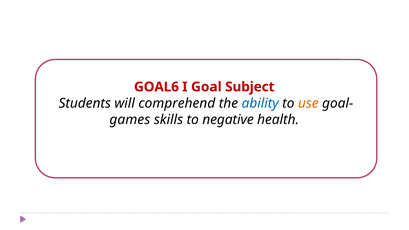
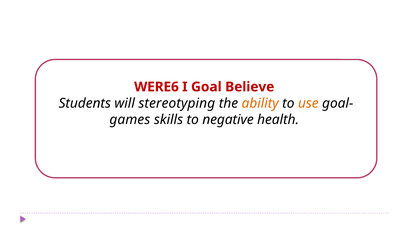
GOAL6: GOAL6 -> WERE6 (156, 87)
Subject: Subject -> Believe (250, 87)
comprehend: comprehend -> stereotyping (177, 103)
ability colour: blue -> orange (260, 103)
